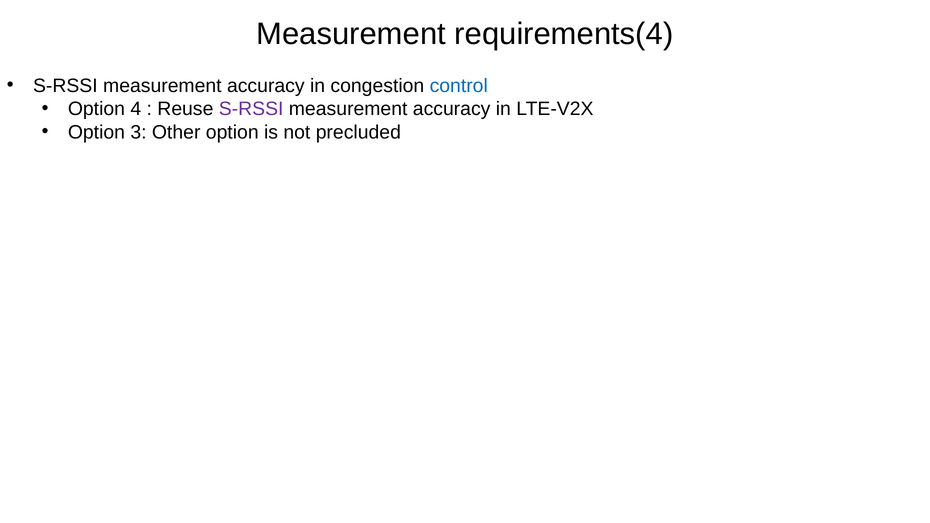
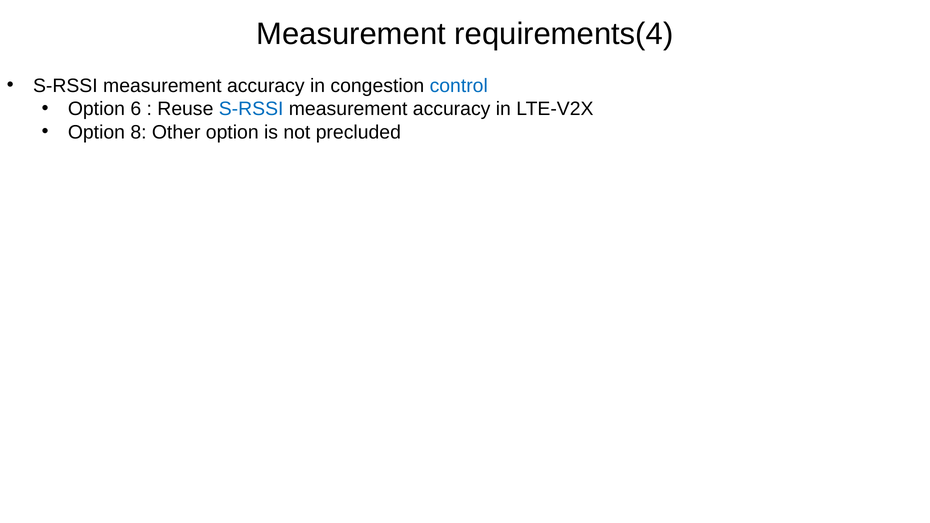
4: 4 -> 6 (136, 109)
S-RSSI colour: purple -> blue (251, 109)
3: 3 -> 8 (138, 132)
